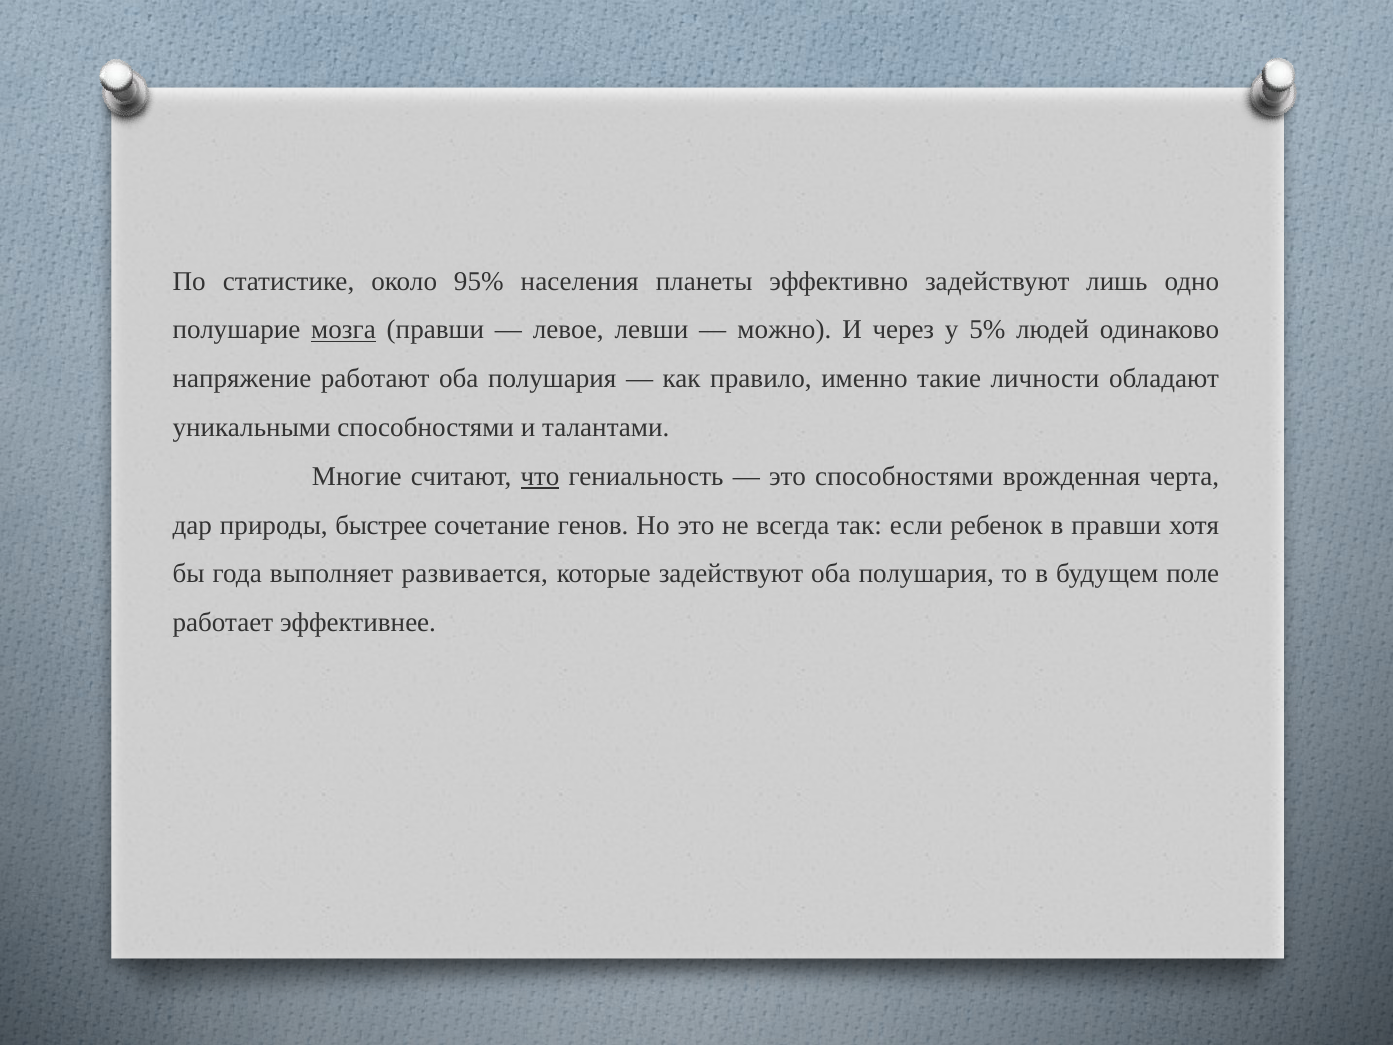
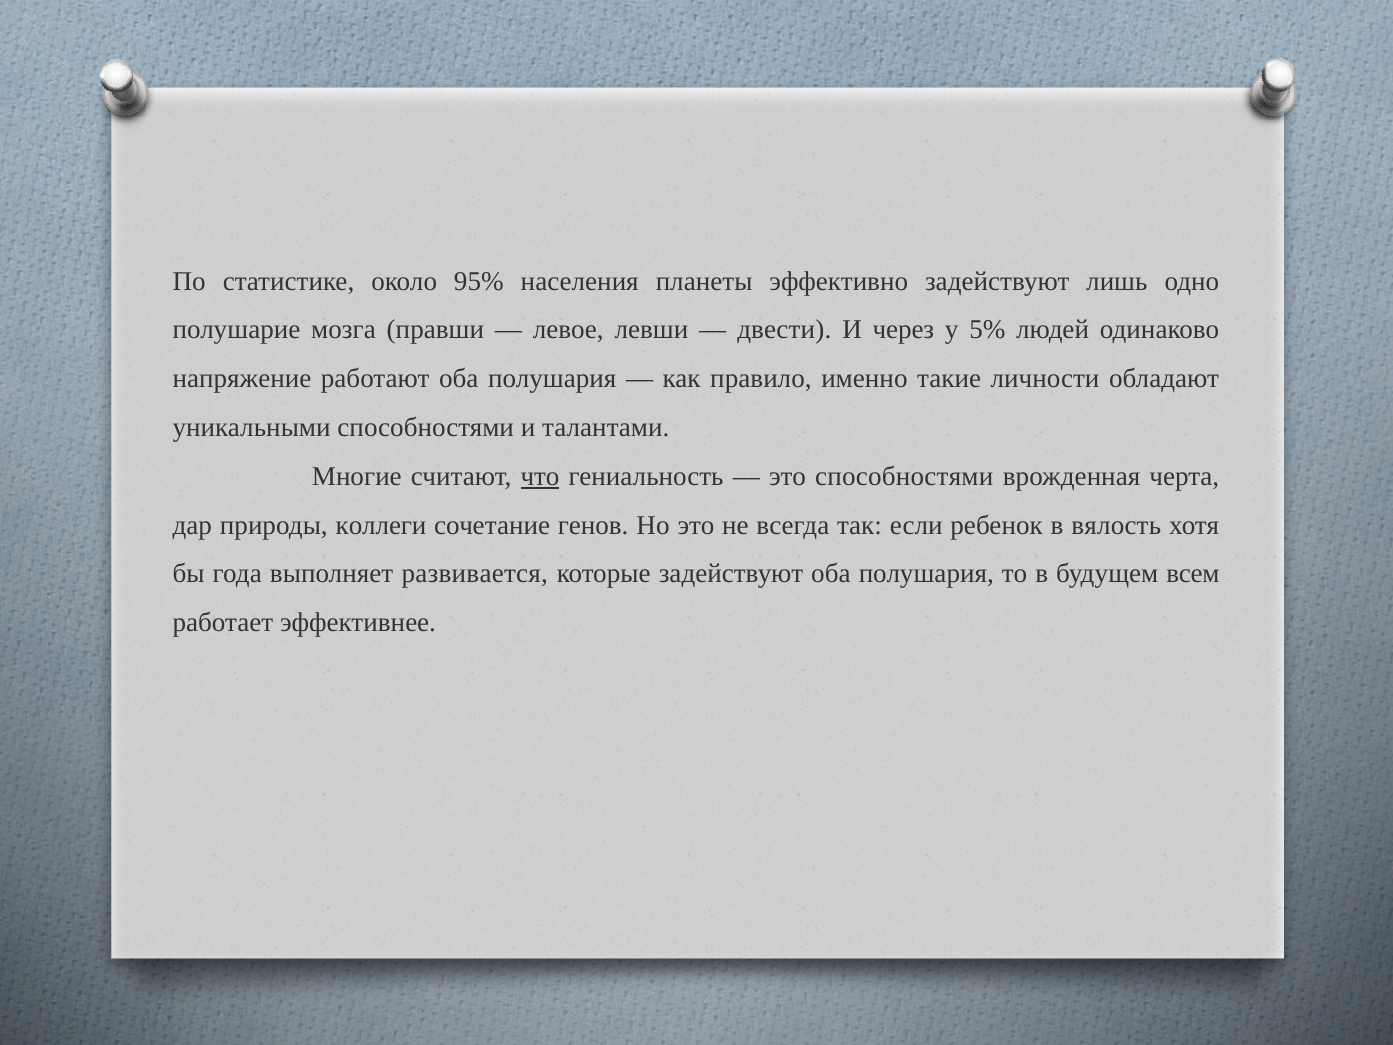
мозга underline: present -> none (343, 330)
можно: можно -> двести (784, 330)
быстрее: быстрее -> коллеги (381, 525)
в правши: правши -> вялость (1116, 525)
поле: поле -> всем (1193, 574)
